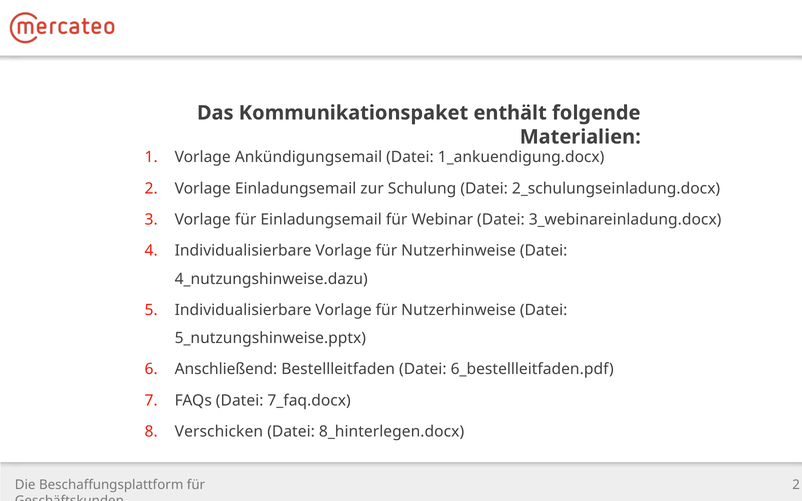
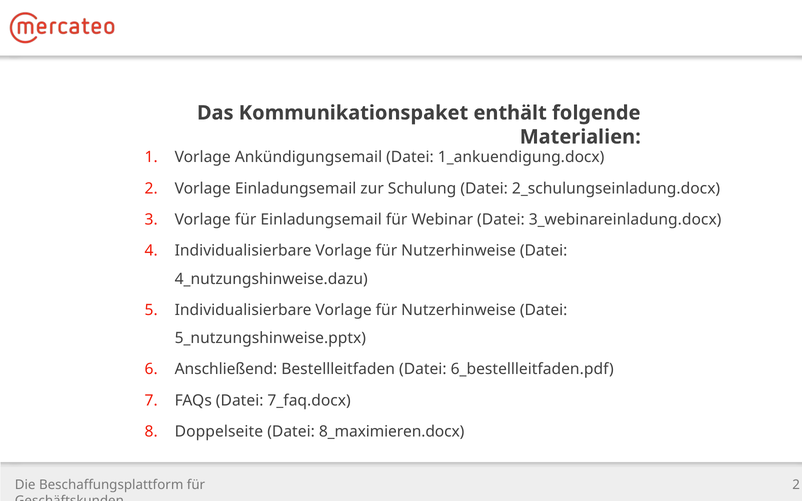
Verschicken: Verschicken -> Doppelseite (219, 432)
8_hinterlegen.docx: 8_hinterlegen.docx -> 8_maximieren.docx (392, 432)
